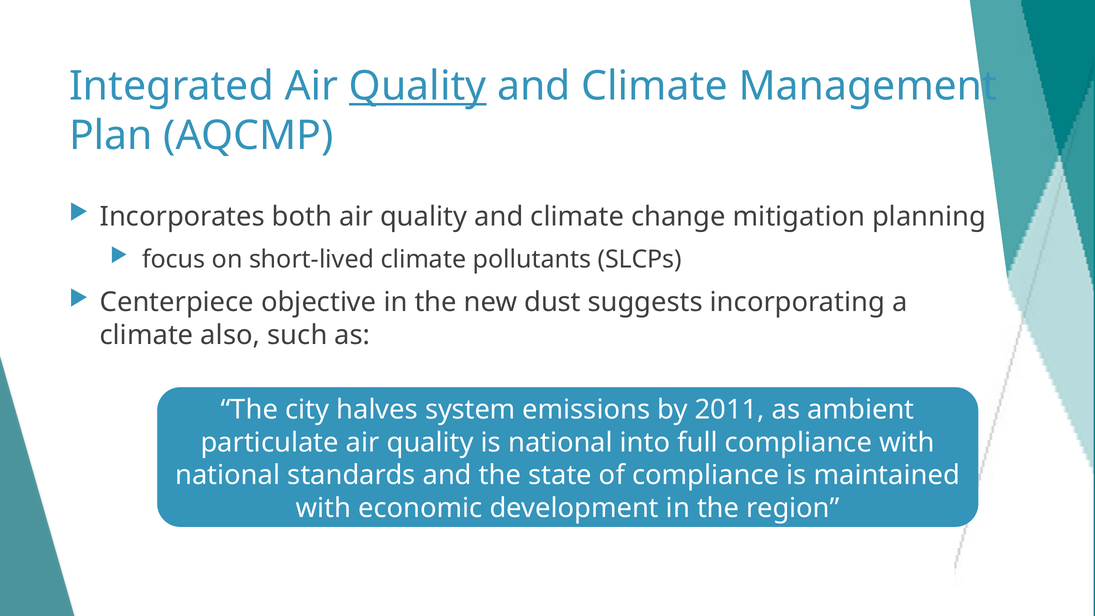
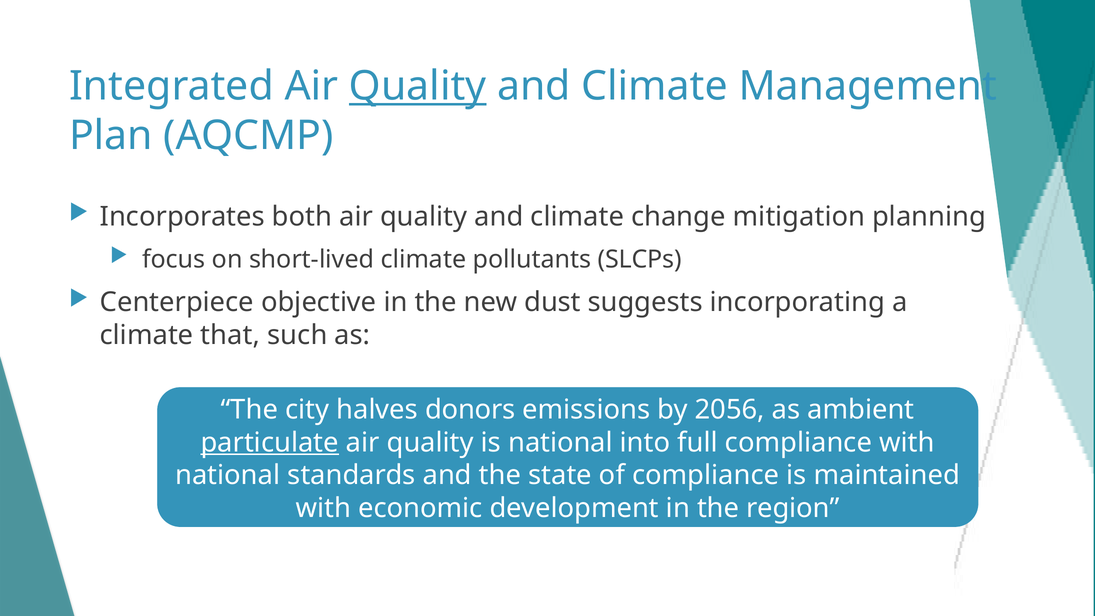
also: also -> that (230, 335)
system: system -> donors (470, 410)
2011: 2011 -> 2056 (730, 410)
particulate underline: none -> present (270, 442)
